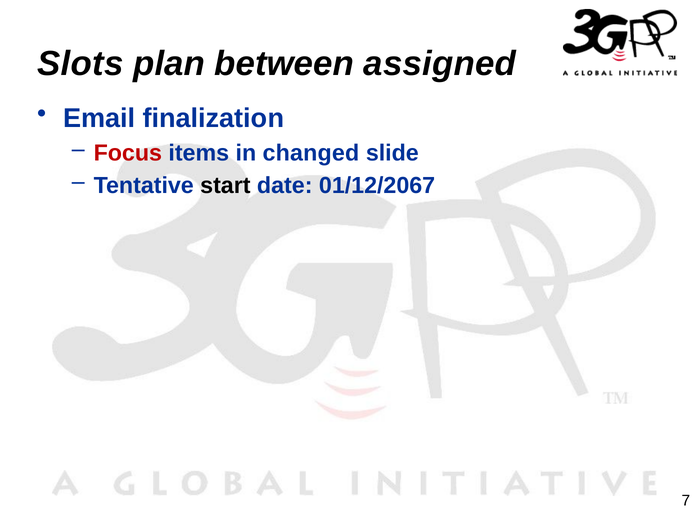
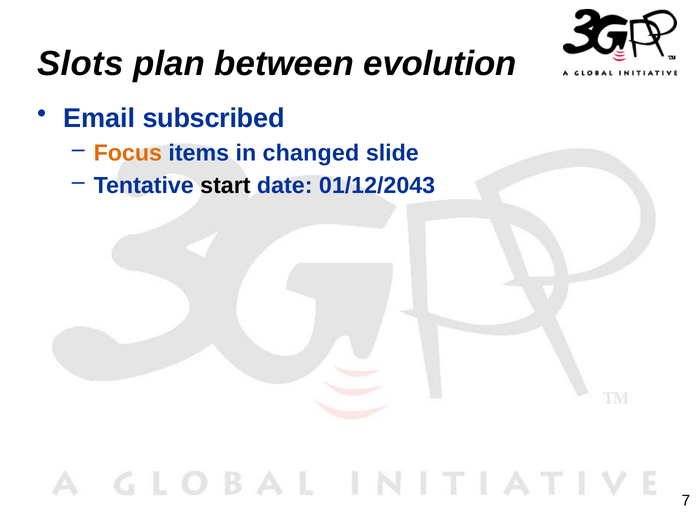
assigned: assigned -> evolution (440, 64)
finalization: finalization -> subscribed (214, 118)
Focus colour: red -> orange (128, 153)
01/12/2067: 01/12/2067 -> 01/12/2043 (377, 185)
